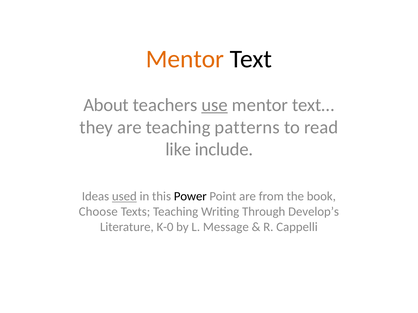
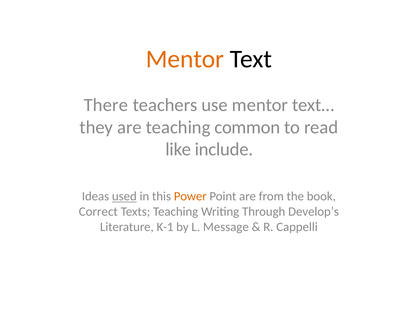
About: About -> There (106, 105)
use underline: present -> none (215, 105)
patterns: patterns -> common (247, 127)
Power colour: black -> orange (190, 197)
Choose: Choose -> Correct (98, 212)
K-0: K-0 -> K-1 (165, 227)
